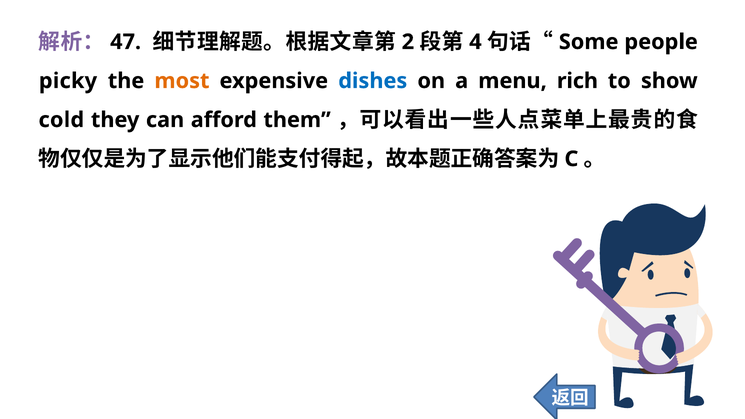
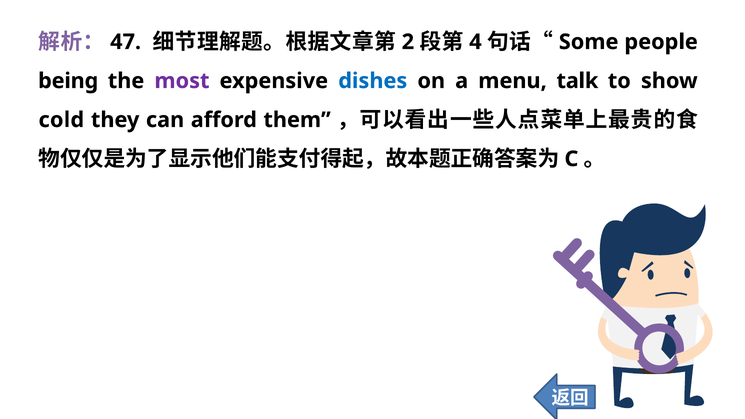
picky: picky -> being (68, 81)
most colour: orange -> purple (182, 81)
rich: rich -> talk (577, 81)
